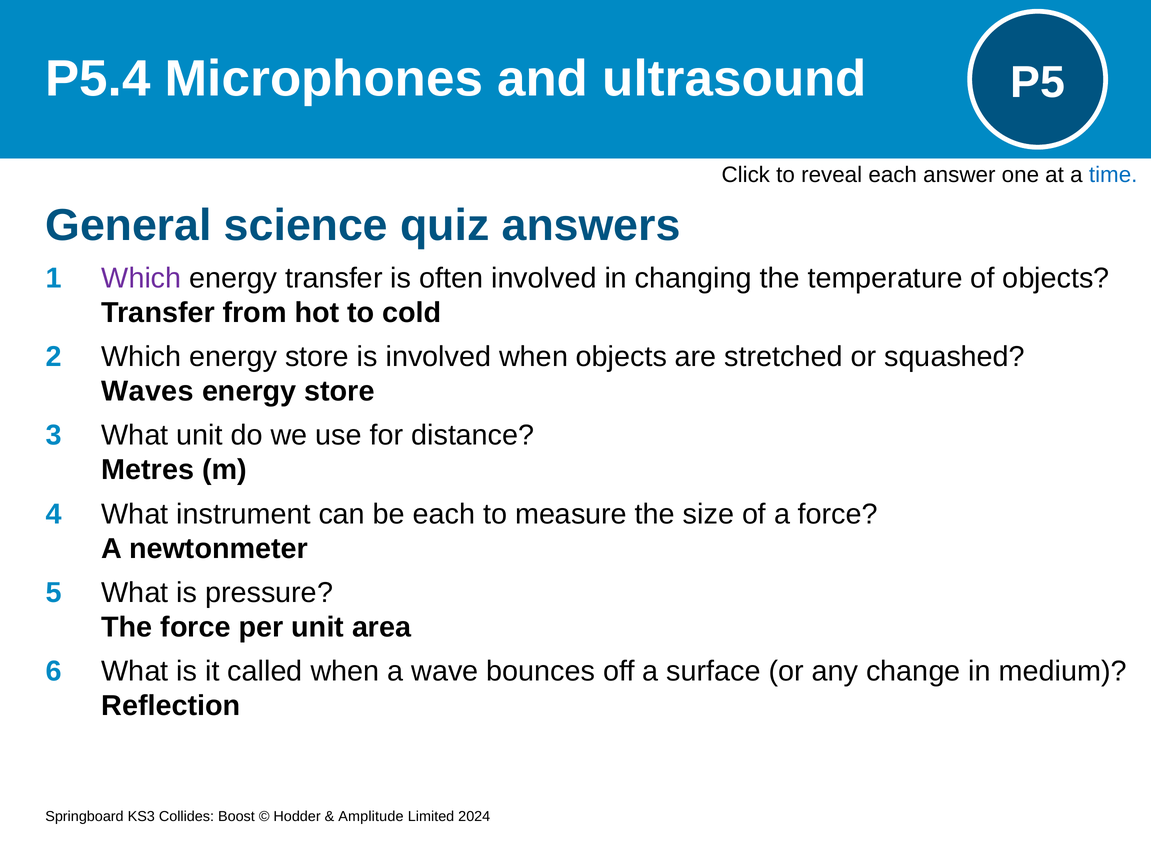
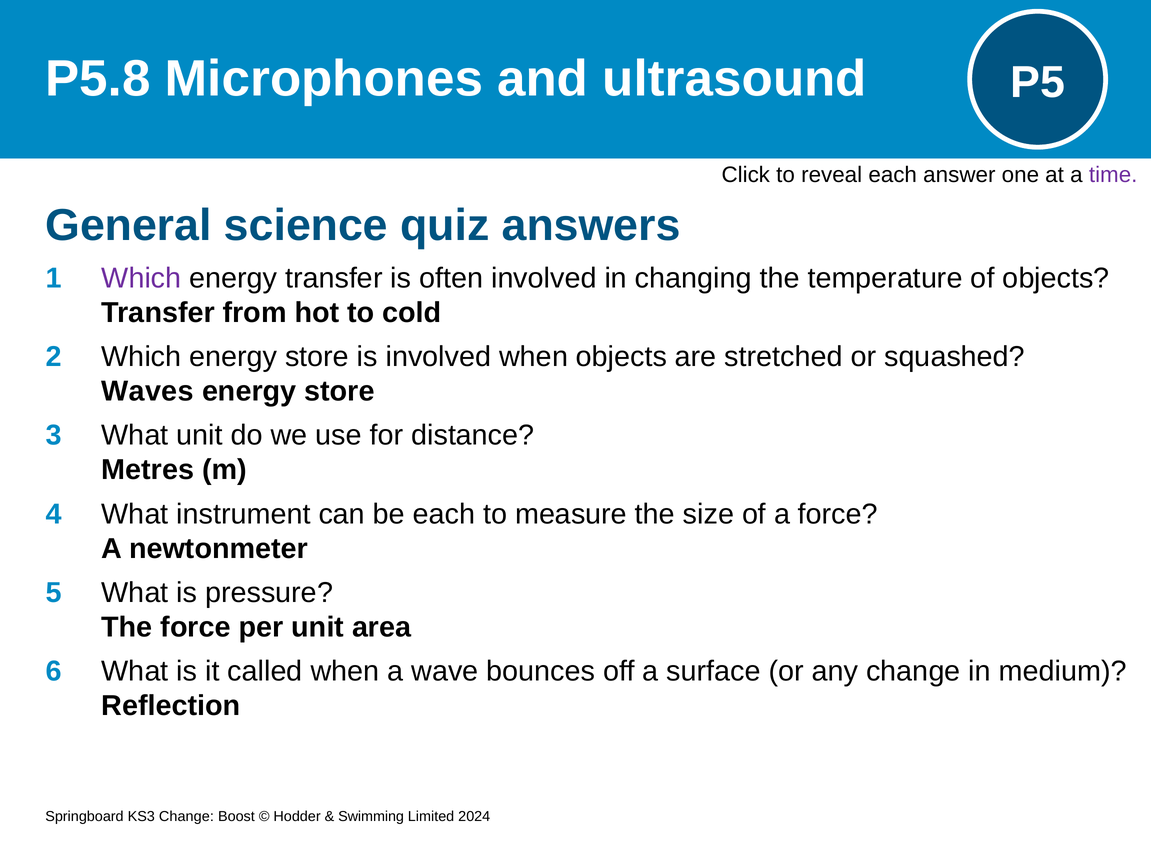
P5.4: P5.4 -> P5.8 (98, 79)
time colour: blue -> purple (1113, 175)
KS3 Collides: Collides -> Change (186, 817)
Amplitude: Amplitude -> Swimming (371, 817)
